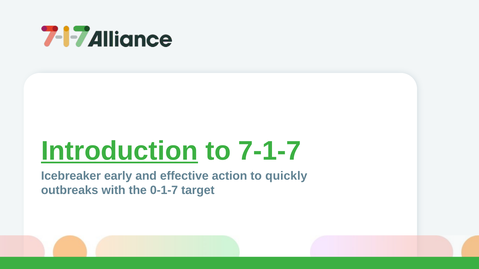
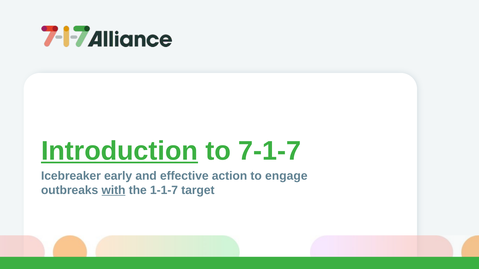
quickly: quickly -> engage (286, 176)
with underline: none -> present (114, 190)
0-1-7: 0-1-7 -> 1-1-7 (164, 190)
